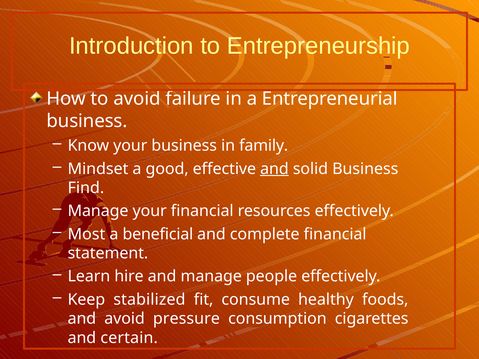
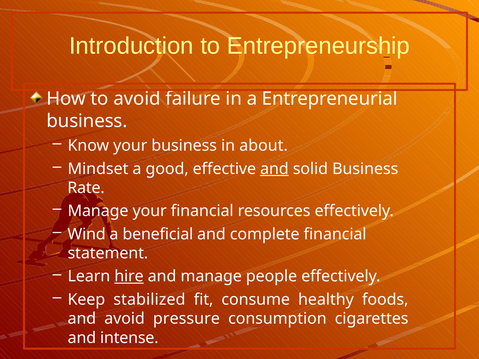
family: family -> about (264, 146)
Find: Find -> Rate (86, 188)
Most: Most -> Wind (87, 234)
hire underline: none -> present (129, 277)
certain: certain -> intense (129, 338)
